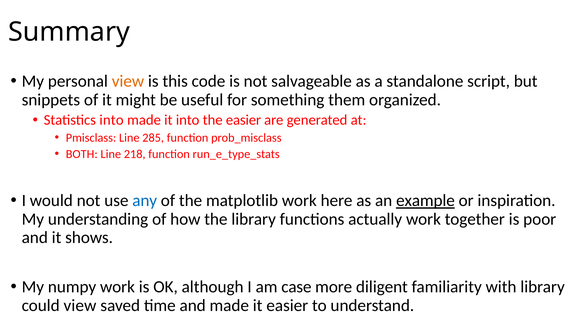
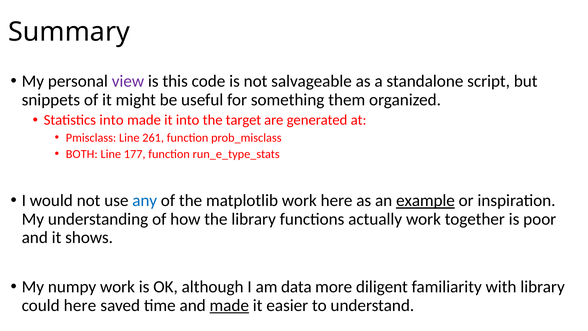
view colour: orange -> purple (128, 81)
the easier: easier -> target (243, 120)
285: 285 -> 261 (153, 138)
218: 218 -> 177 (135, 154)
case: case -> data (296, 287)
could view: view -> here (80, 305)
made underline: none -> present (229, 305)
